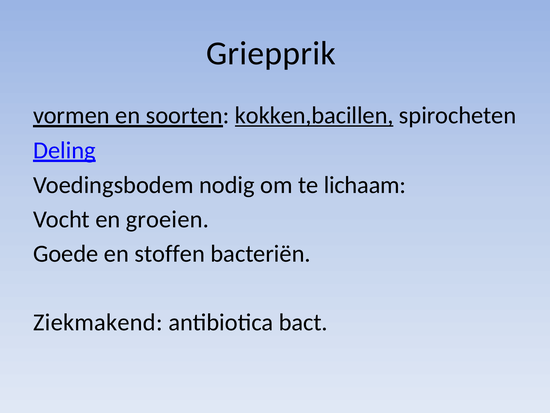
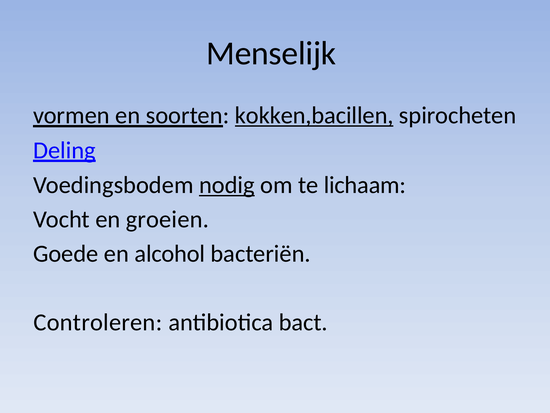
Griepprik: Griepprik -> Menselijk (271, 53)
nodig underline: none -> present (227, 185)
stoffen: stoffen -> alcohol (170, 253)
Ziekmakend: Ziekmakend -> Controleren (98, 322)
